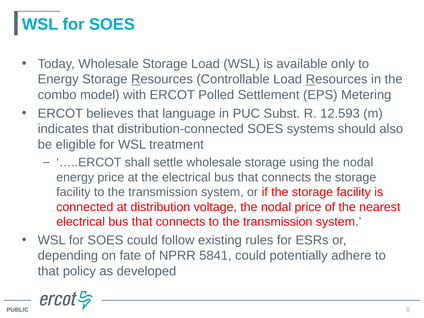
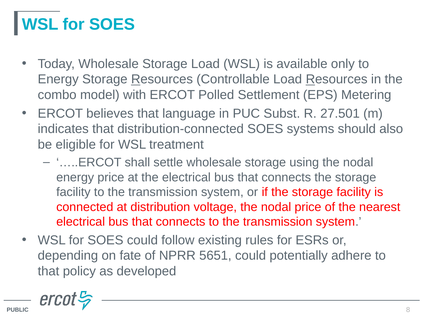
12.593: 12.593 -> 27.501 (340, 113)
5841: 5841 -> 5651 (215, 256)
